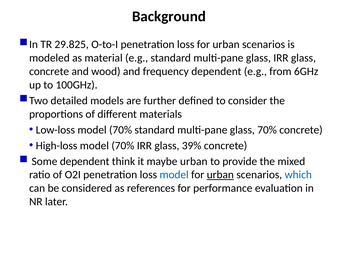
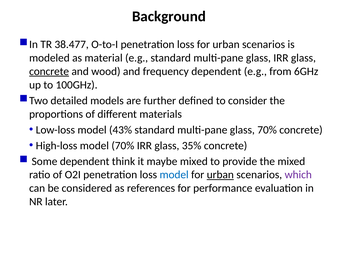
29.825: 29.825 -> 38.477 (72, 44)
concrete underline: none -> present (49, 71)
Low-loss model 70%: 70% -> 43% (121, 130)
39%: 39% -> 35% (192, 146)
maybe urban: urban -> mixed (194, 162)
which colour: blue -> purple (298, 175)
